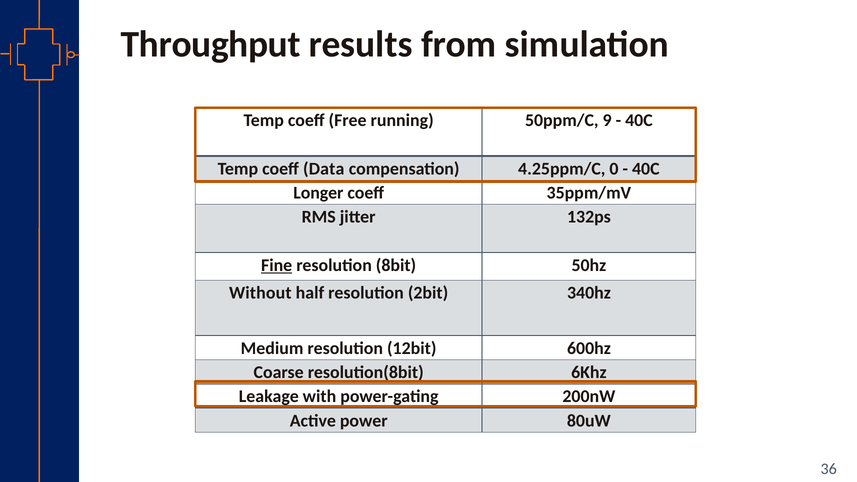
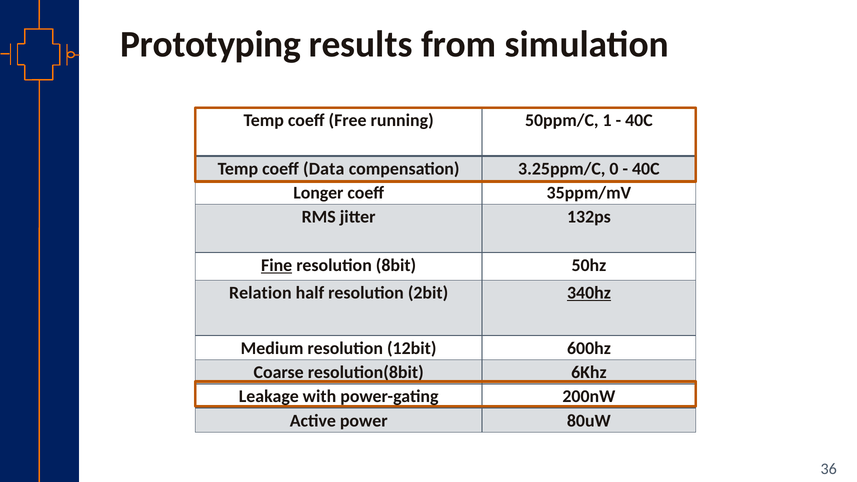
Throughput: Throughput -> Prototyping (211, 44)
9: 9 -> 1 (607, 121)
4.25ppm/C: 4.25ppm/C -> 3.25ppm/C (562, 169)
Without: Without -> Relation (260, 293)
340hz underline: none -> present (589, 293)
